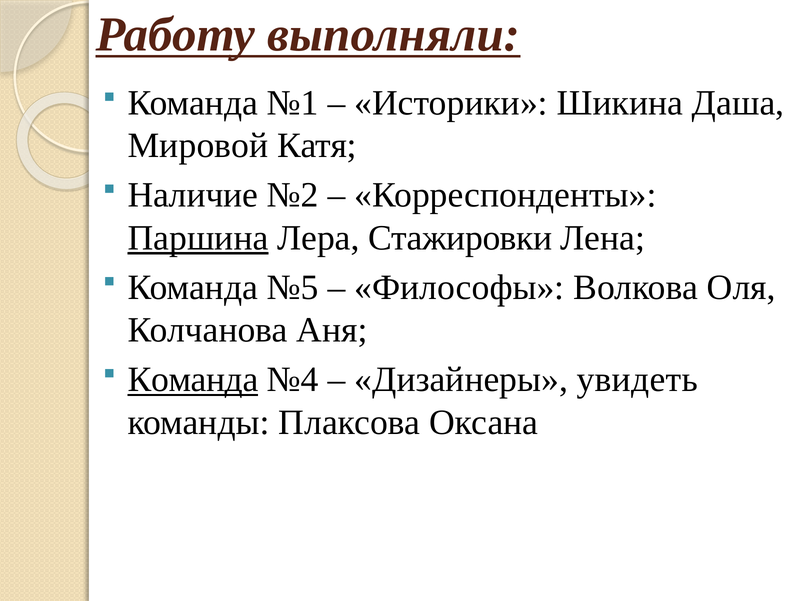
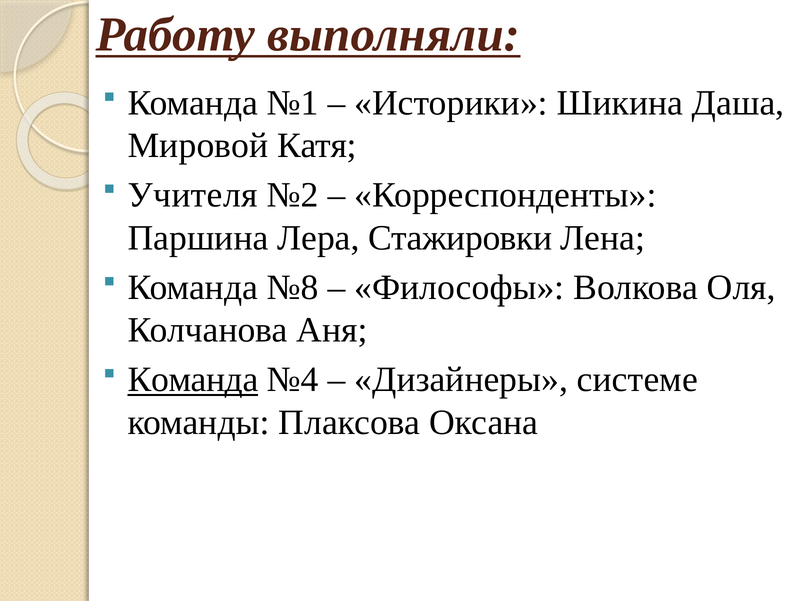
Наличие: Наличие -> Учителя (193, 195)
Паршина underline: present -> none (198, 238)
№5: №5 -> №8 (293, 288)
увидеть: увидеть -> системе (637, 380)
